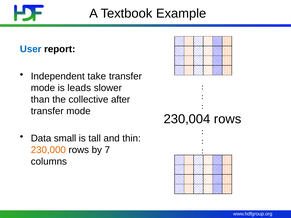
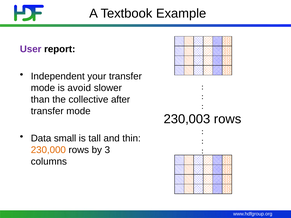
User colour: blue -> purple (31, 49)
take: take -> your (97, 76)
leads: leads -> avoid (79, 88)
230,004: 230,004 -> 230,003 (187, 119)
7: 7 -> 3 (107, 150)
